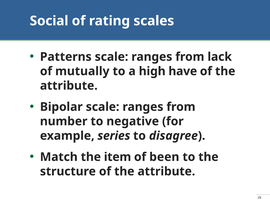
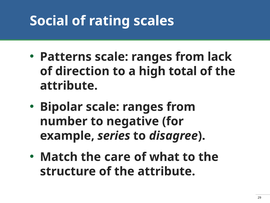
mutually: mutually -> direction (82, 71)
have: have -> total (183, 71)
item: item -> care (117, 157)
been: been -> what (164, 157)
